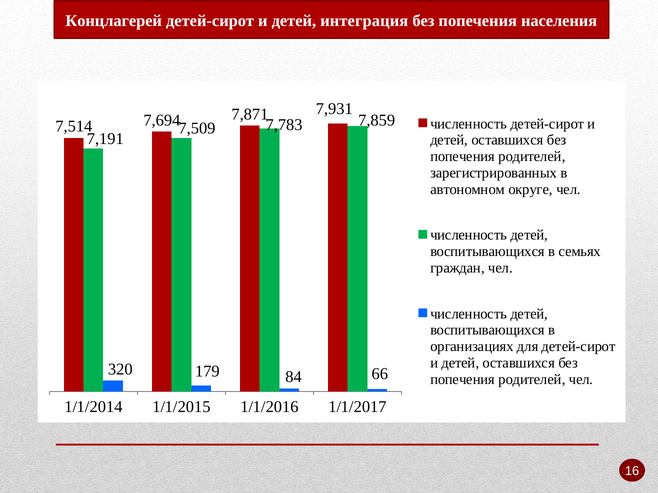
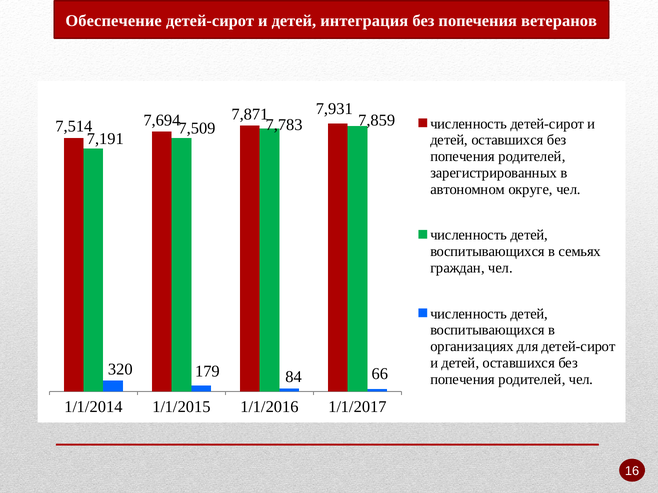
Концлагерей: Концлагерей -> Обеспечение (114, 21)
населения: населения -> ветеранов (559, 21)
